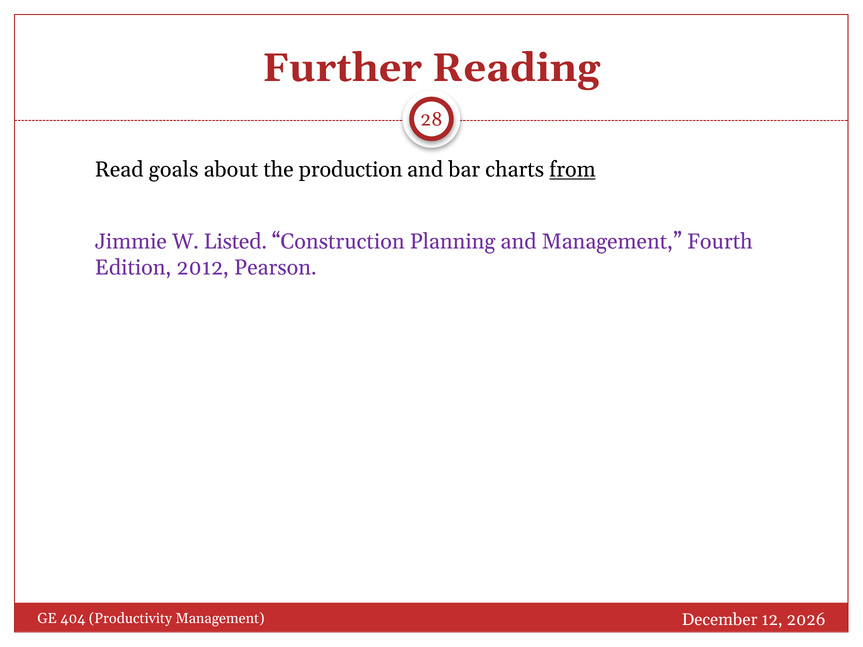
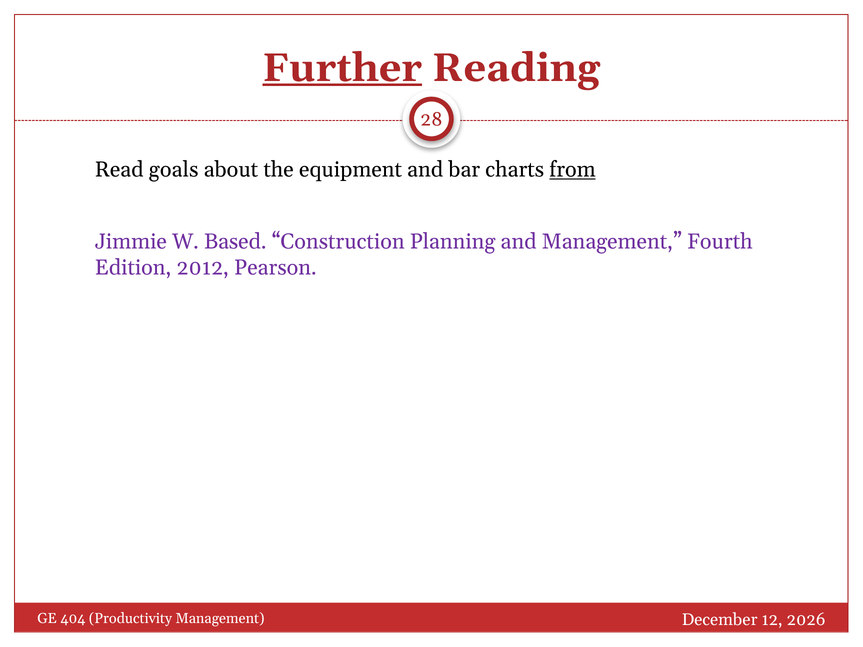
Further underline: none -> present (342, 68)
production: production -> equipment (351, 170)
Listed: Listed -> Based (235, 242)
